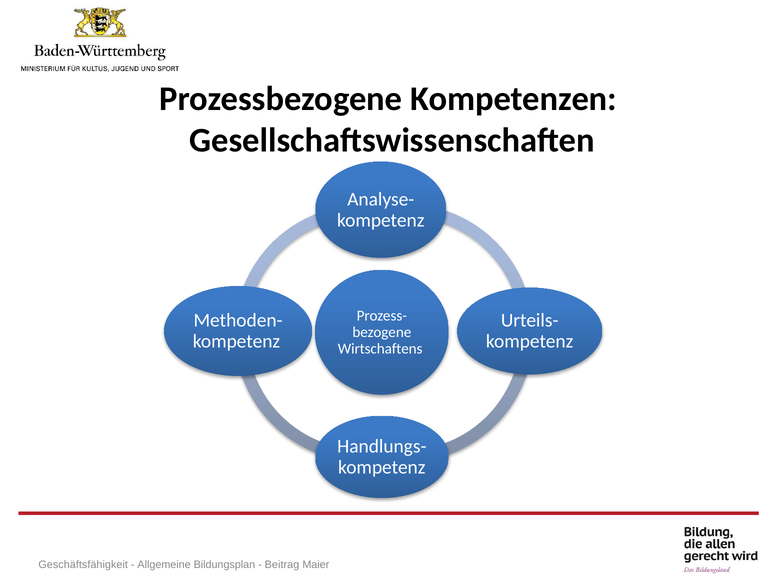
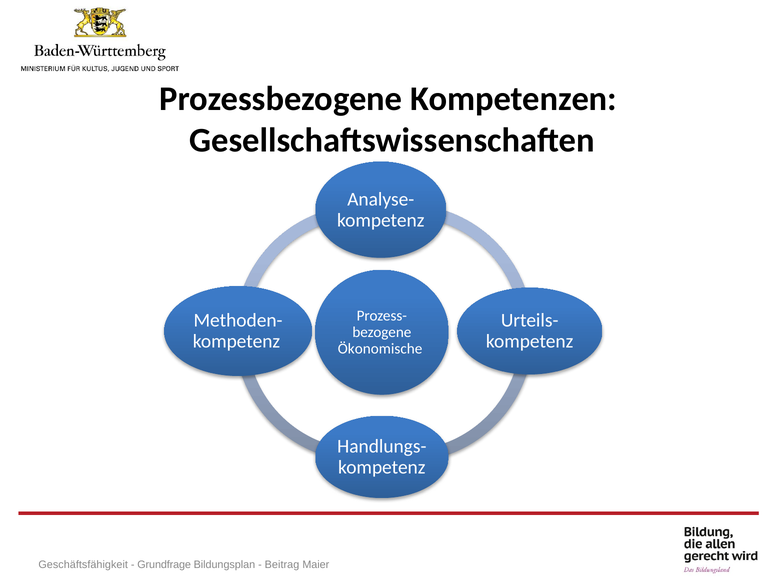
Wirtschaftens: Wirtschaftens -> Ökonomische (380, 348)
Allgemeine: Allgemeine -> Grundfrage (164, 565)
